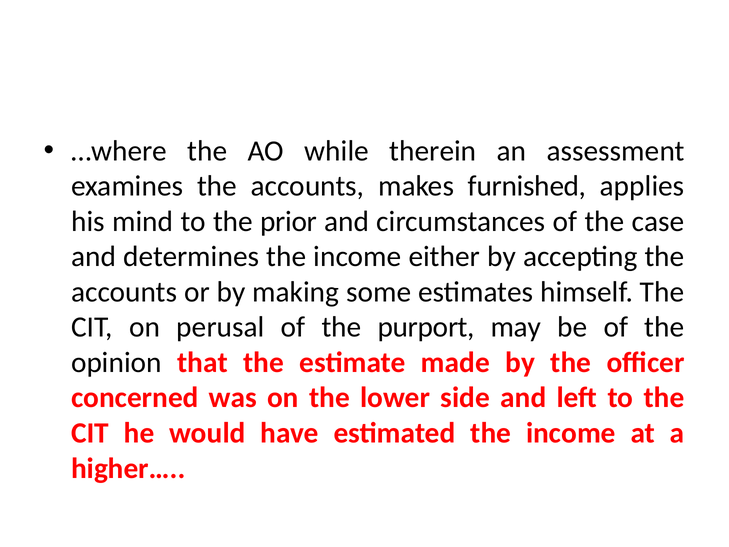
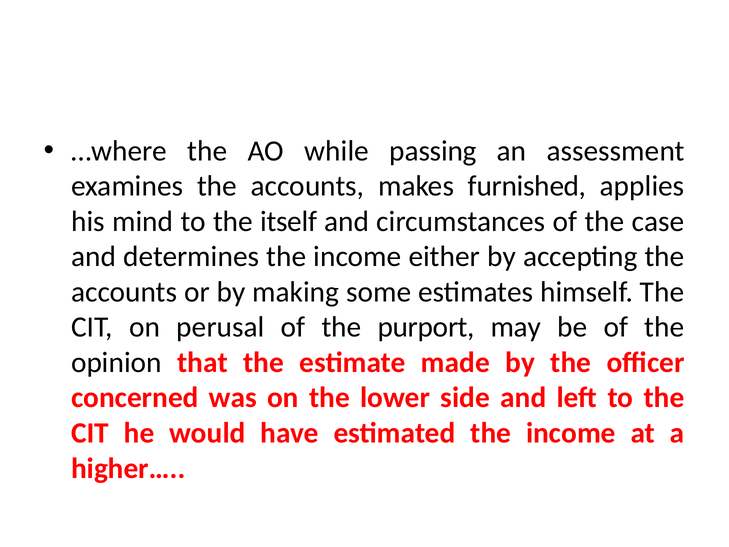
therein: therein -> passing (433, 151)
prior: prior -> itself (289, 221)
